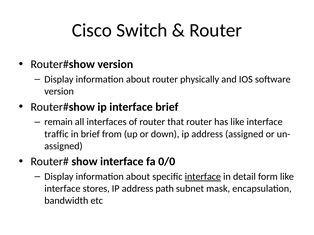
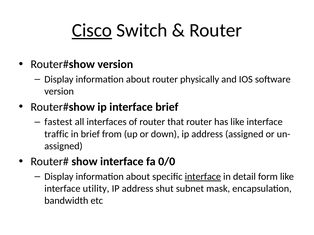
Cisco underline: none -> present (92, 30)
remain: remain -> fastest (58, 122)
stores: stores -> utility (96, 189)
path: path -> shut (165, 189)
